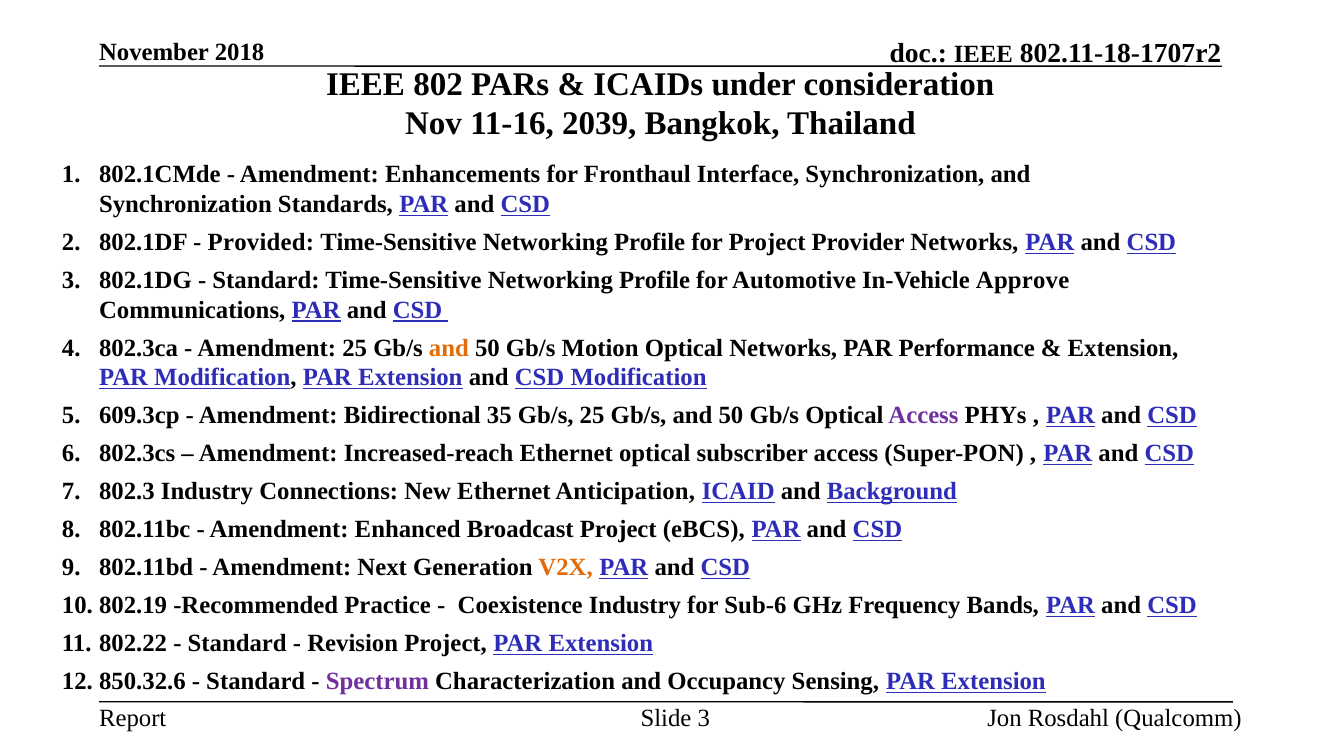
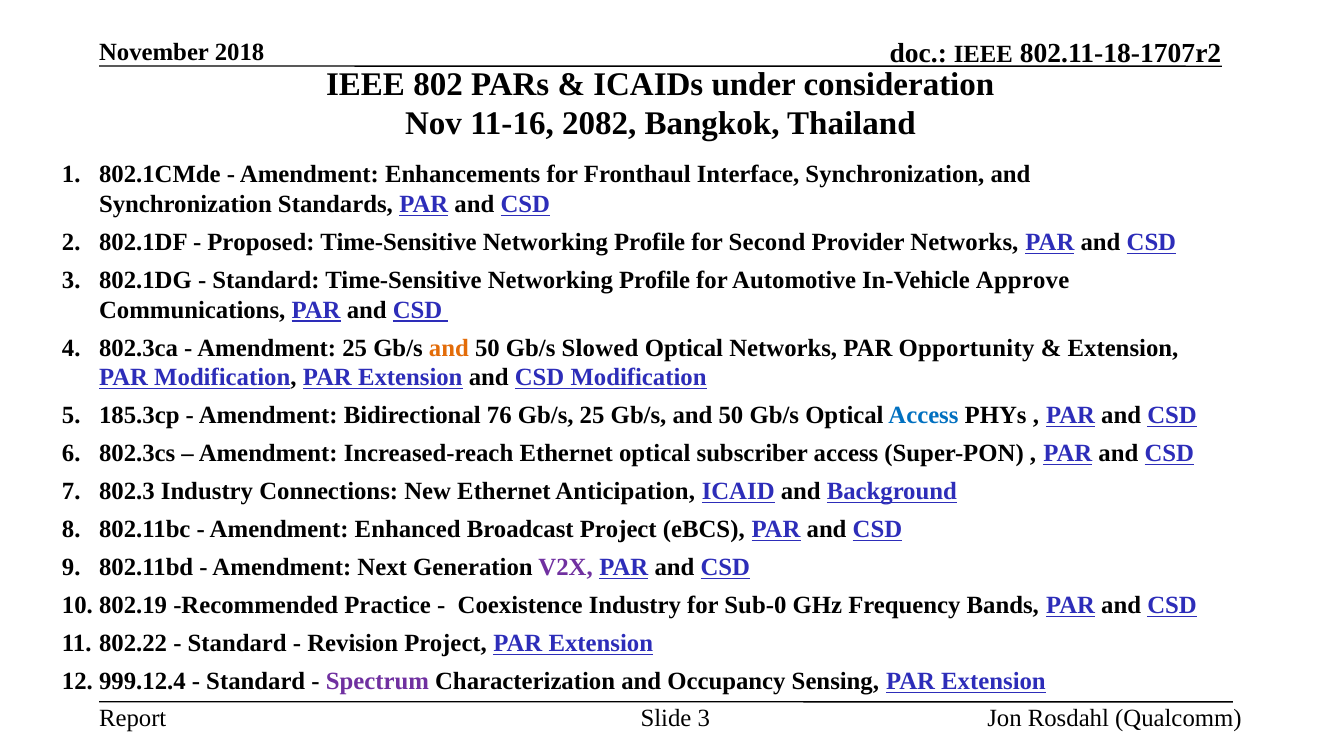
2039: 2039 -> 2082 (599, 124)
Provided: Provided -> Proposed (261, 242)
for Project: Project -> Second (767, 242)
Motion: Motion -> Slowed (600, 348)
Performance: Performance -> Opportunity (967, 348)
609.3cp: 609.3cp -> 185.3cp (139, 416)
35: 35 -> 76 (499, 416)
Access colour: purple -> blue (923, 416)
V2X colour: orange -> purple (566, 568)
Sub-6: Sub-6 -> Sub-0 (755, 606)
850.32.6: 850.32.6 -> 999.12.4 (142, 682)
